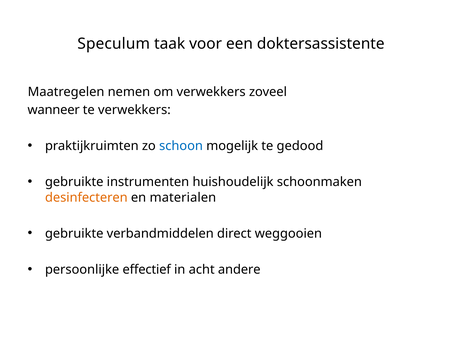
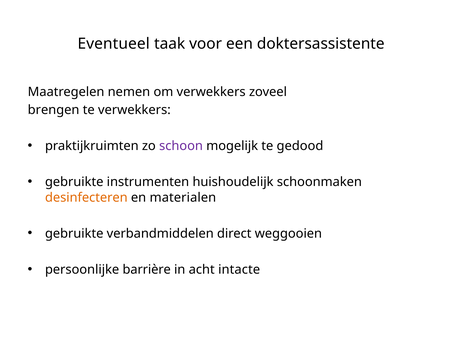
Speculum: Speculum -> Eventueel (114, 44)
wanneer: wanneer -> brengen (54, 110)
schoon colour: blue -> purple (181, 146)
effectief: effectief -> barrière (147, 269)
andere: andere -> intacte (239, 269)
